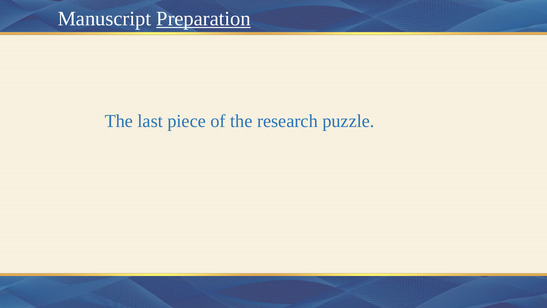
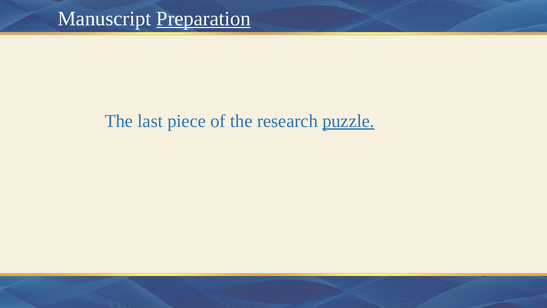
puzzle underline: none -> present (348, 121)
